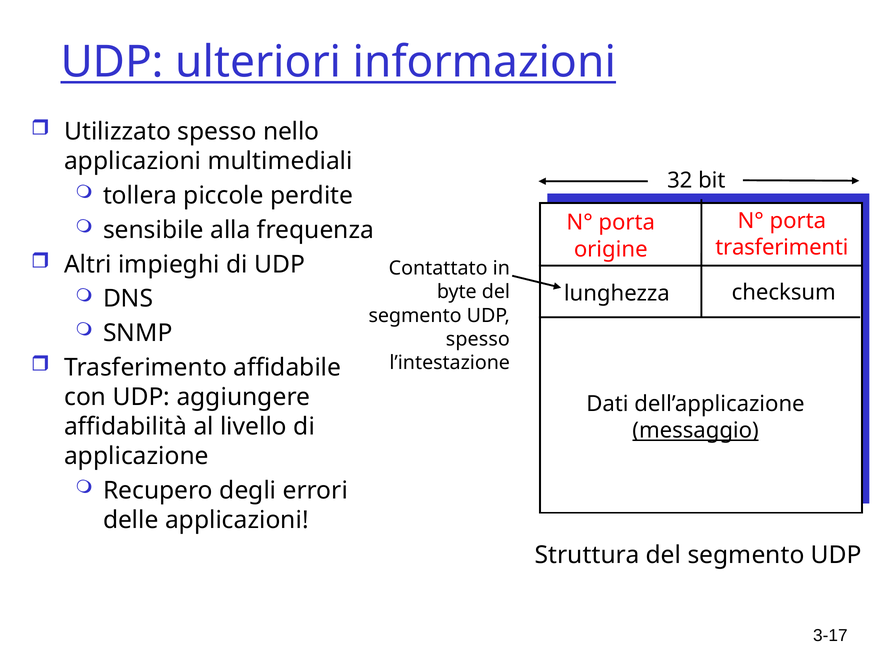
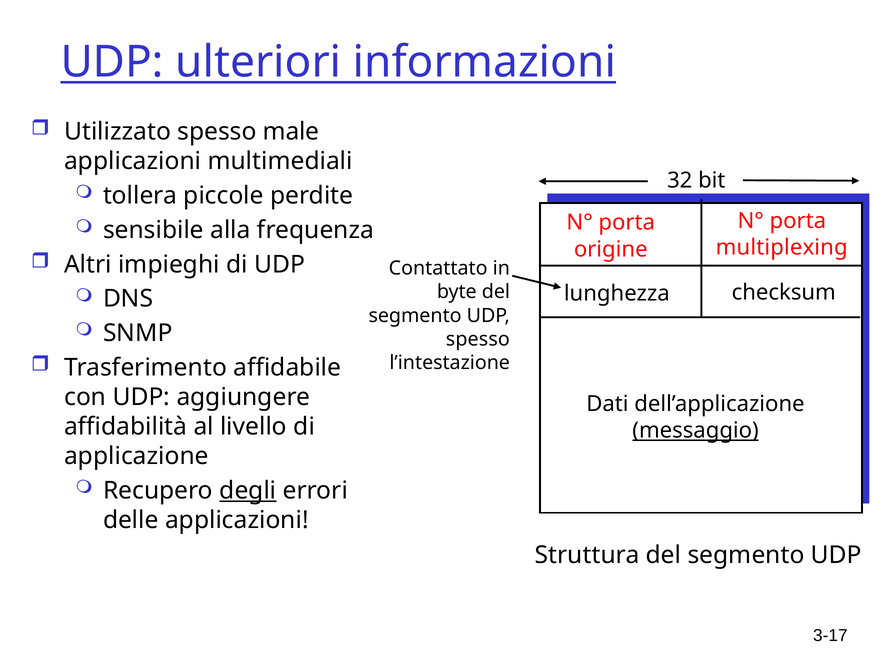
nello: nello -> male (291, 132)
trasferimenti: trasferimenti -> multiplexing (782, 248)
degli underline: none -> present (248, 491)
